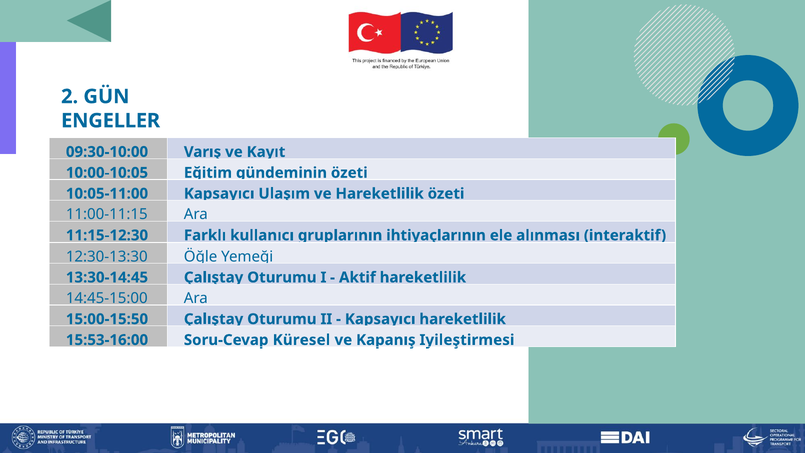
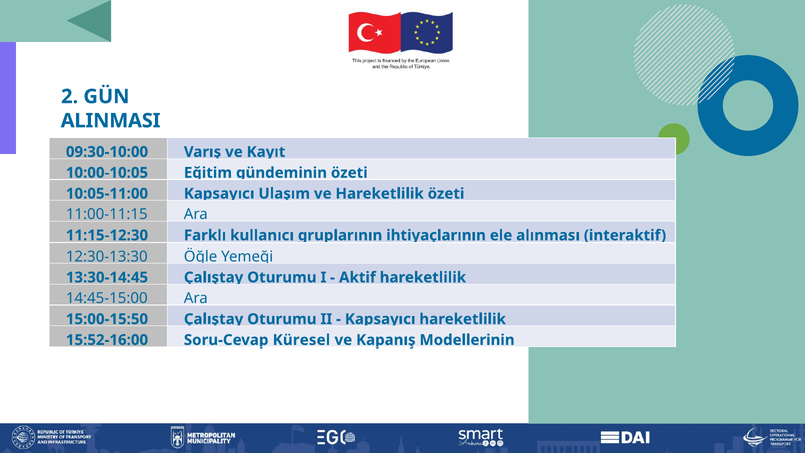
ENGELLER: ENGELLER -> ALINMASI (111, 121)
15:53-16:00: 15:53-16:00 -> 15:52-16:00 (107, 340)
Iyileştirmesi: Iyileştirmesi -> Modellerinin (467, 340)
